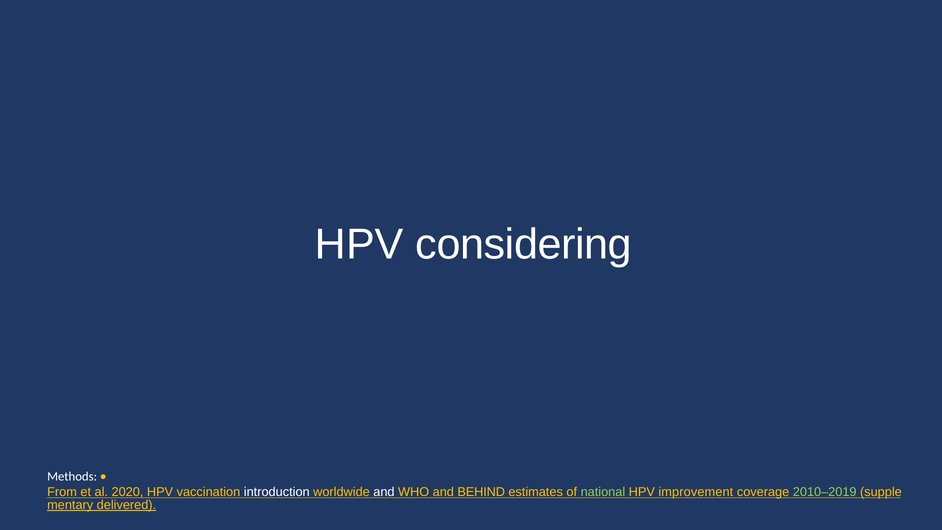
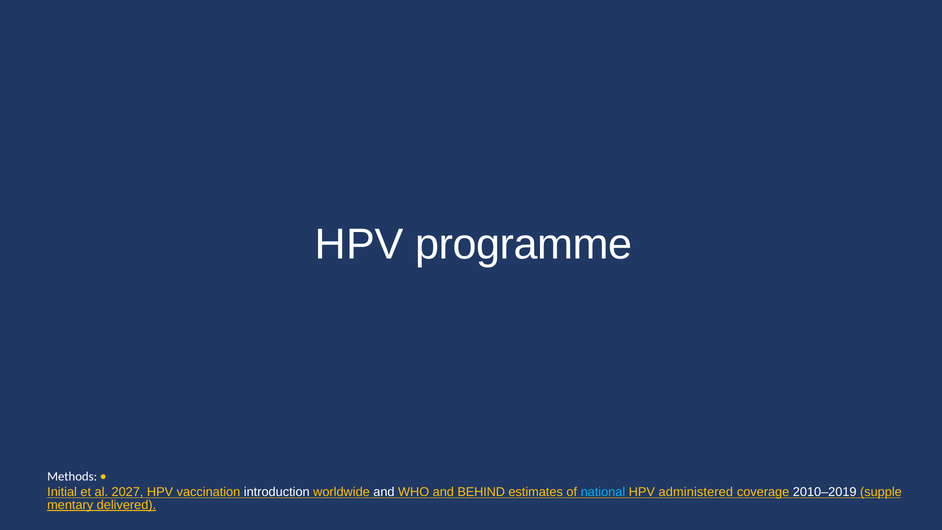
considering: considering -> programme (524, 244)
From: From -> Initial (62, 492)
2020: 2020 -> 2027 (127, 492)
national colour: light green -> light blue (603, 492)
improvement: improvement -> administered (696, 492)
2010–2019 colour: light green -> white (825, 492)
